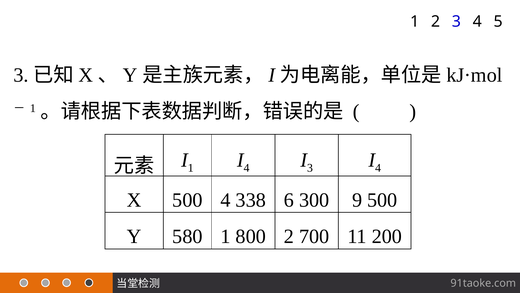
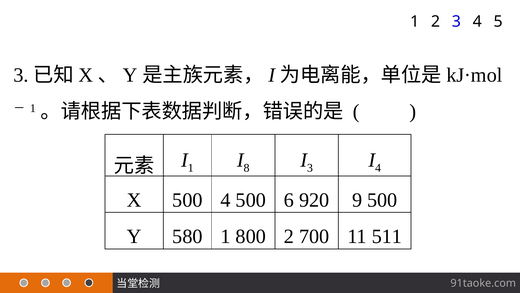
4: 4 -> 8 (247, 168)
4 338: 338 -> 500 (251, 200)
300: 300 -> 920 (314, 200)
200: 200 -> 511 (387, 236)
